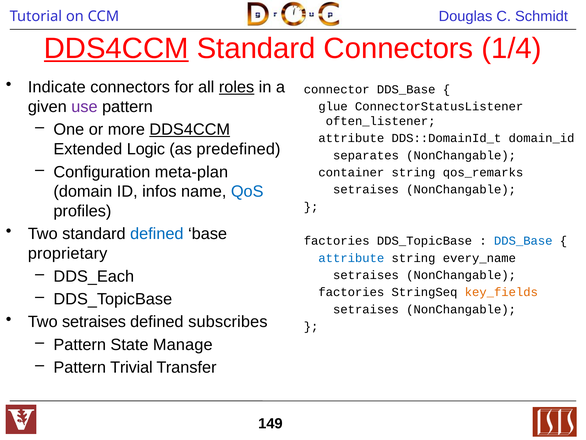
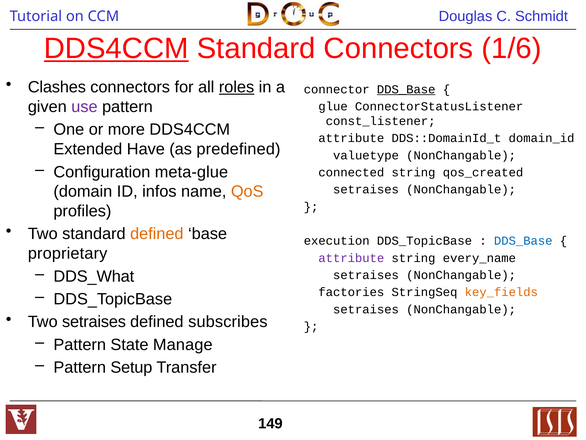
1/4: 1/4 -> 1/6 (512, 48)
Indicate: Indicate -> Clashes (57, 87)
DDS_Base underline: none -> present (406, 89)
often_listener: often_listener -> const_listener (381, 121)
DDS4CCM underline: present -> none (190, 129)
Logic: Logic -> Have (146, 149)
separates: separates -> valuetype (366, 155)
meta-plan: meta-plan -> meta-glue (191, 172)
container: container -> connected (351, 172)
qos_remarks: qos_remarks -> qos_created (483, 172)
QoS colour: blue -> orange (247, 191)
defined colour: blue -> orange (157, 234)
factories: factories -> execution (337, 241)
attribute colour: blue -> purple (351, 258)
DDS_Each: DDS_Each -> DDS_What (94, 276)
Trivial: Trivial -> Setup (131, 367)
